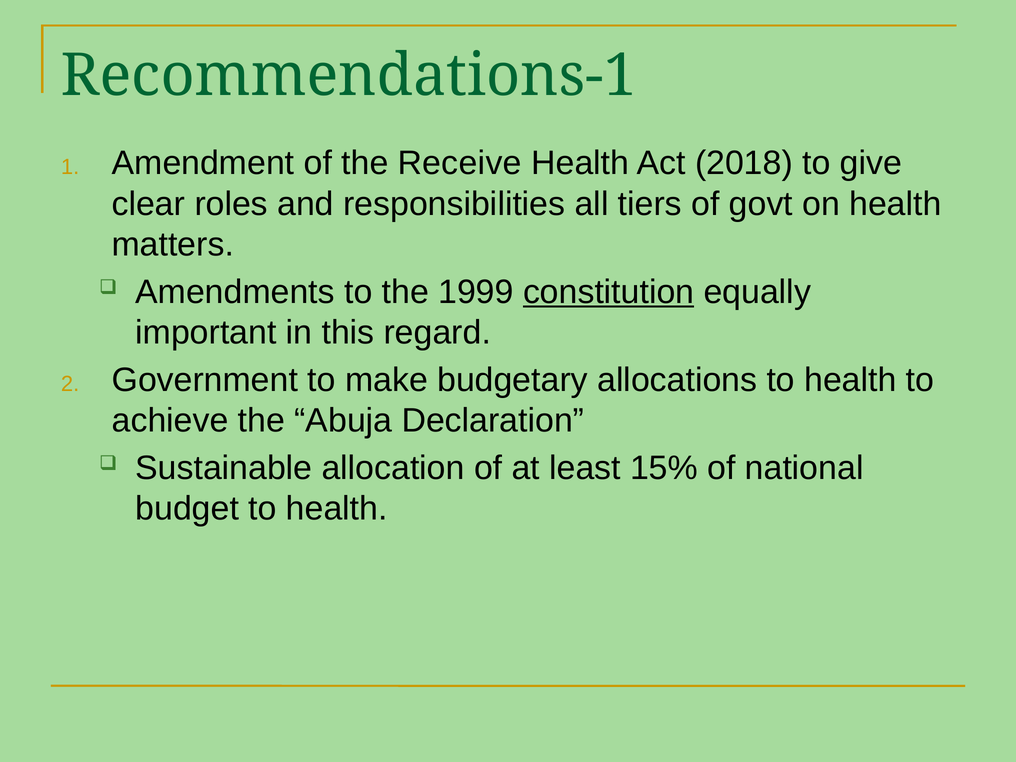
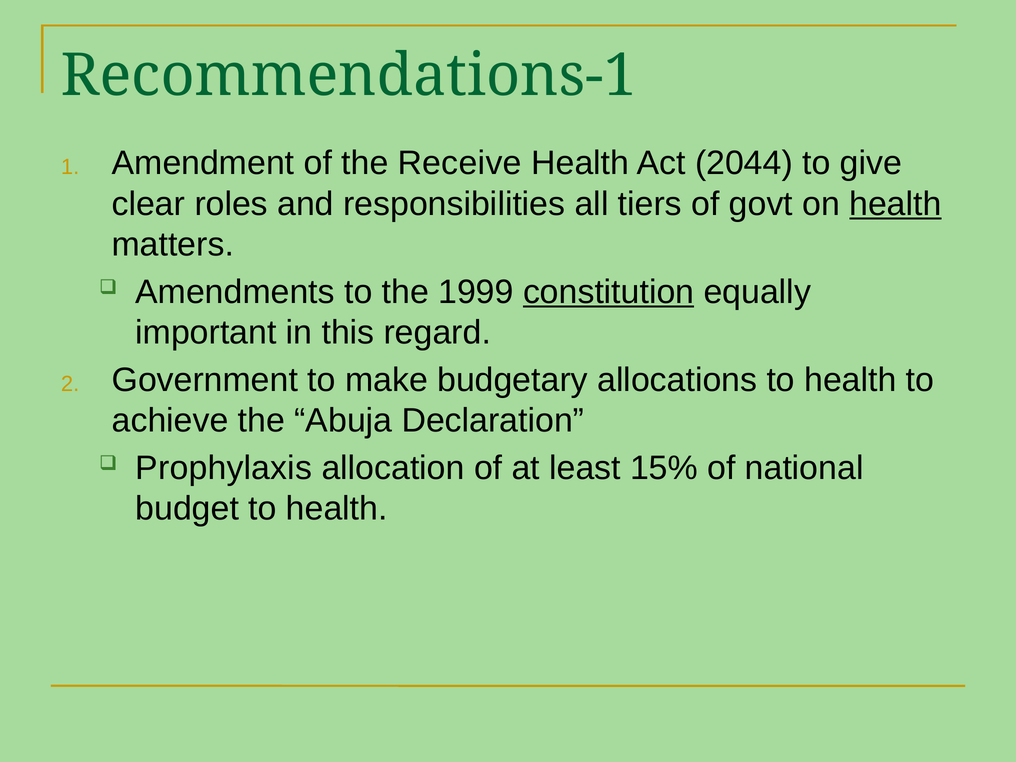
2018: 2018 -> 2044 (744, 163)
health underline: none -> present (895, 204)
Sustainable: Sustainable -> Prophylaxis (224, 468)
